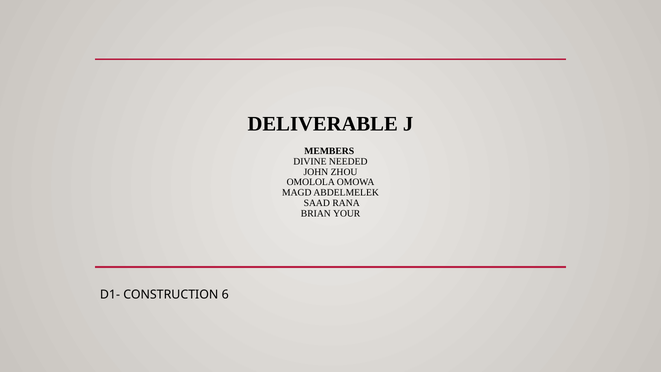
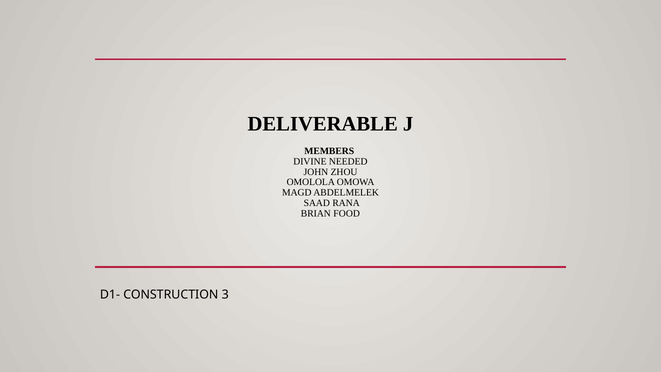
YOUR: YOUR -> FOOD (347, 213)
6: 6 -> 3 (225, 294)
